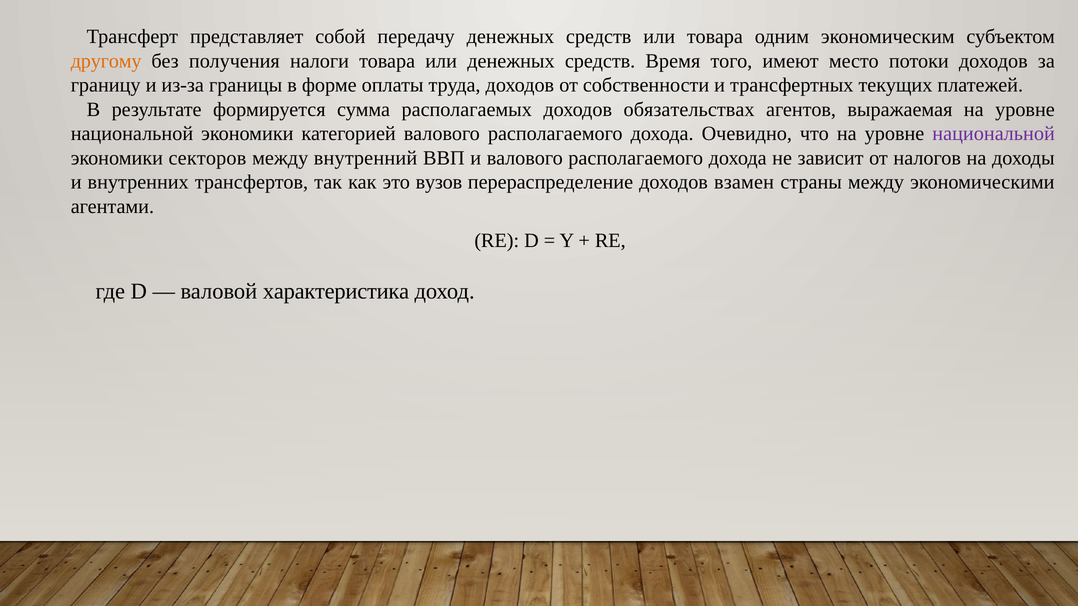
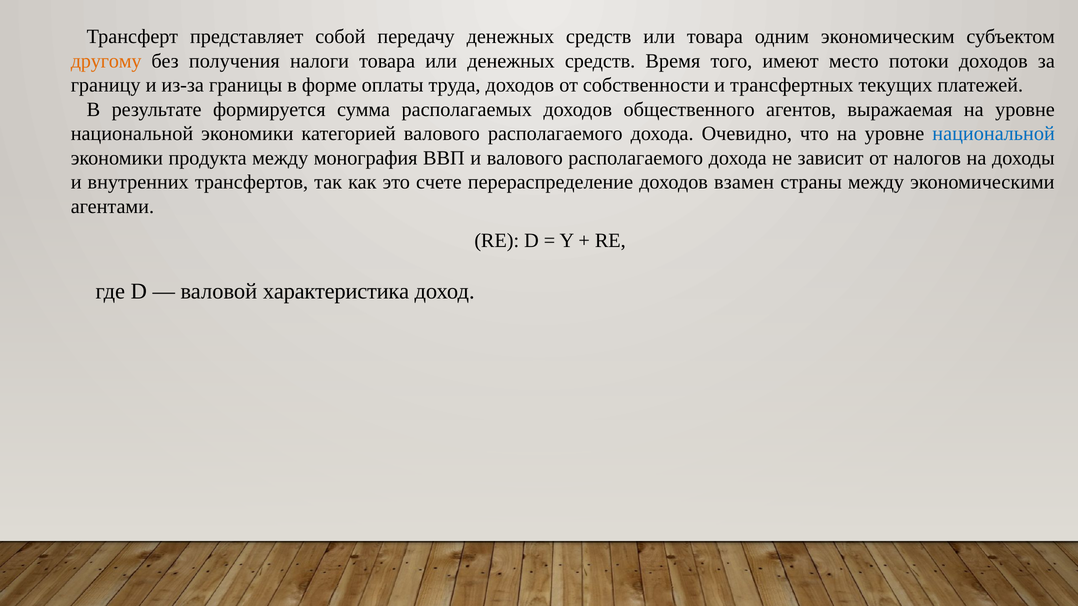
обязательствах: обязательствах -> общественного (689, 110)
национальной colour: purple -> blue (994, 134)
секторов: секторов -> продукта (208, 158)
внутренний: внутренний -> монография (366, 158)
вузов: вузов -> счете (439, 182)
